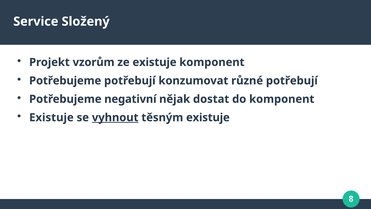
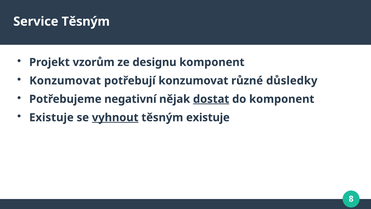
Service Složený: Složený -> Těsným (86, 21)
ze existuje: existuje -> designu (155, 62)
Potřebujeme: Potřebujeme -> Konzumovat (65, 81)
různé potřebují: potřebují -> důsledky (292, 81)
dostat underline: none -> present (211, 99)
